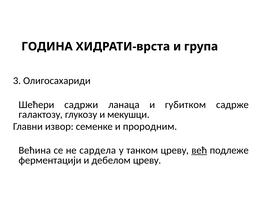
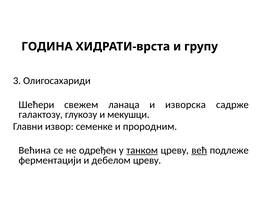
група: група -> групу (201, 47)
сaдржи: сaдржи -> свежем (81, 105)
губитком: губитком -> изворска (185, 105)
сардела: сардела -> одређен (98, 151)
танком underline: none -> present (142, 151)
